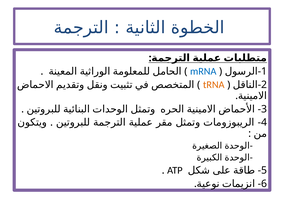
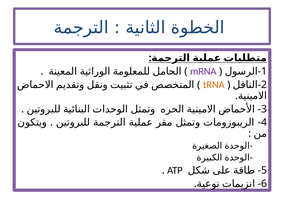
mRNA colour: blue -> purple (203, 71)
